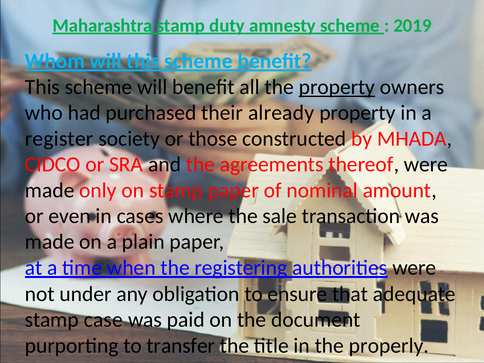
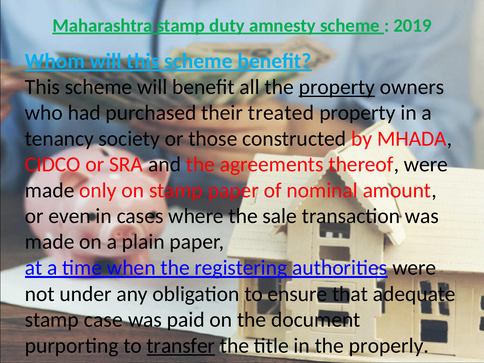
already: already -> treated (281, 113)
register: register -> tenancy (59, 139)
transfer underline: none -> present (181, 346)
